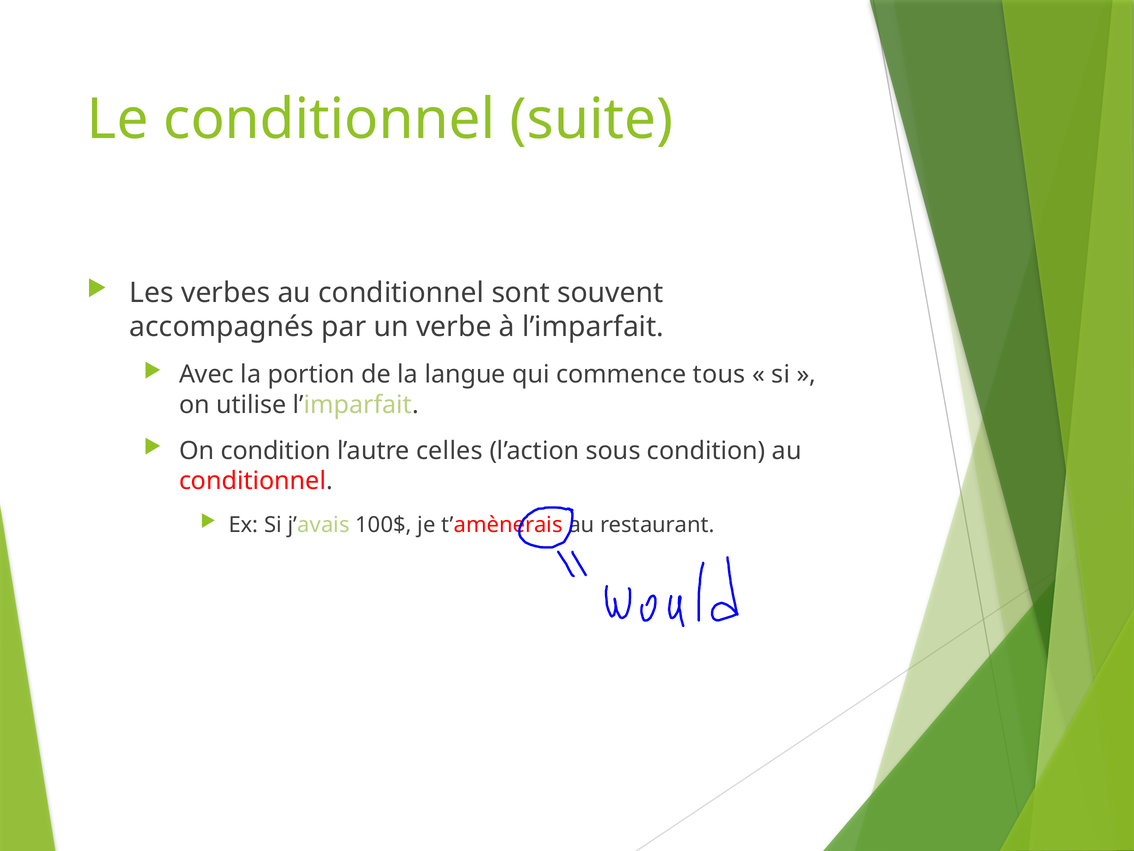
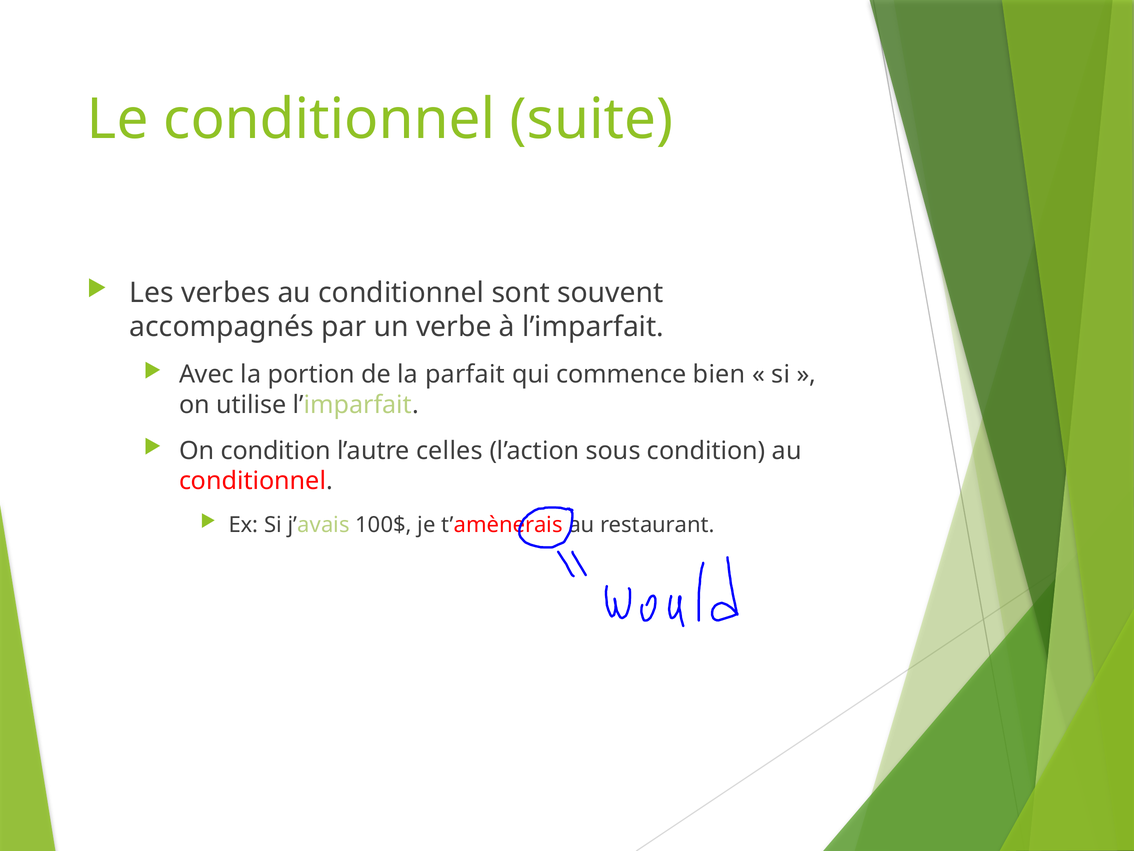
langue: langue -> parfait (465, 374)
tous: tous -> bien (719, 374)
